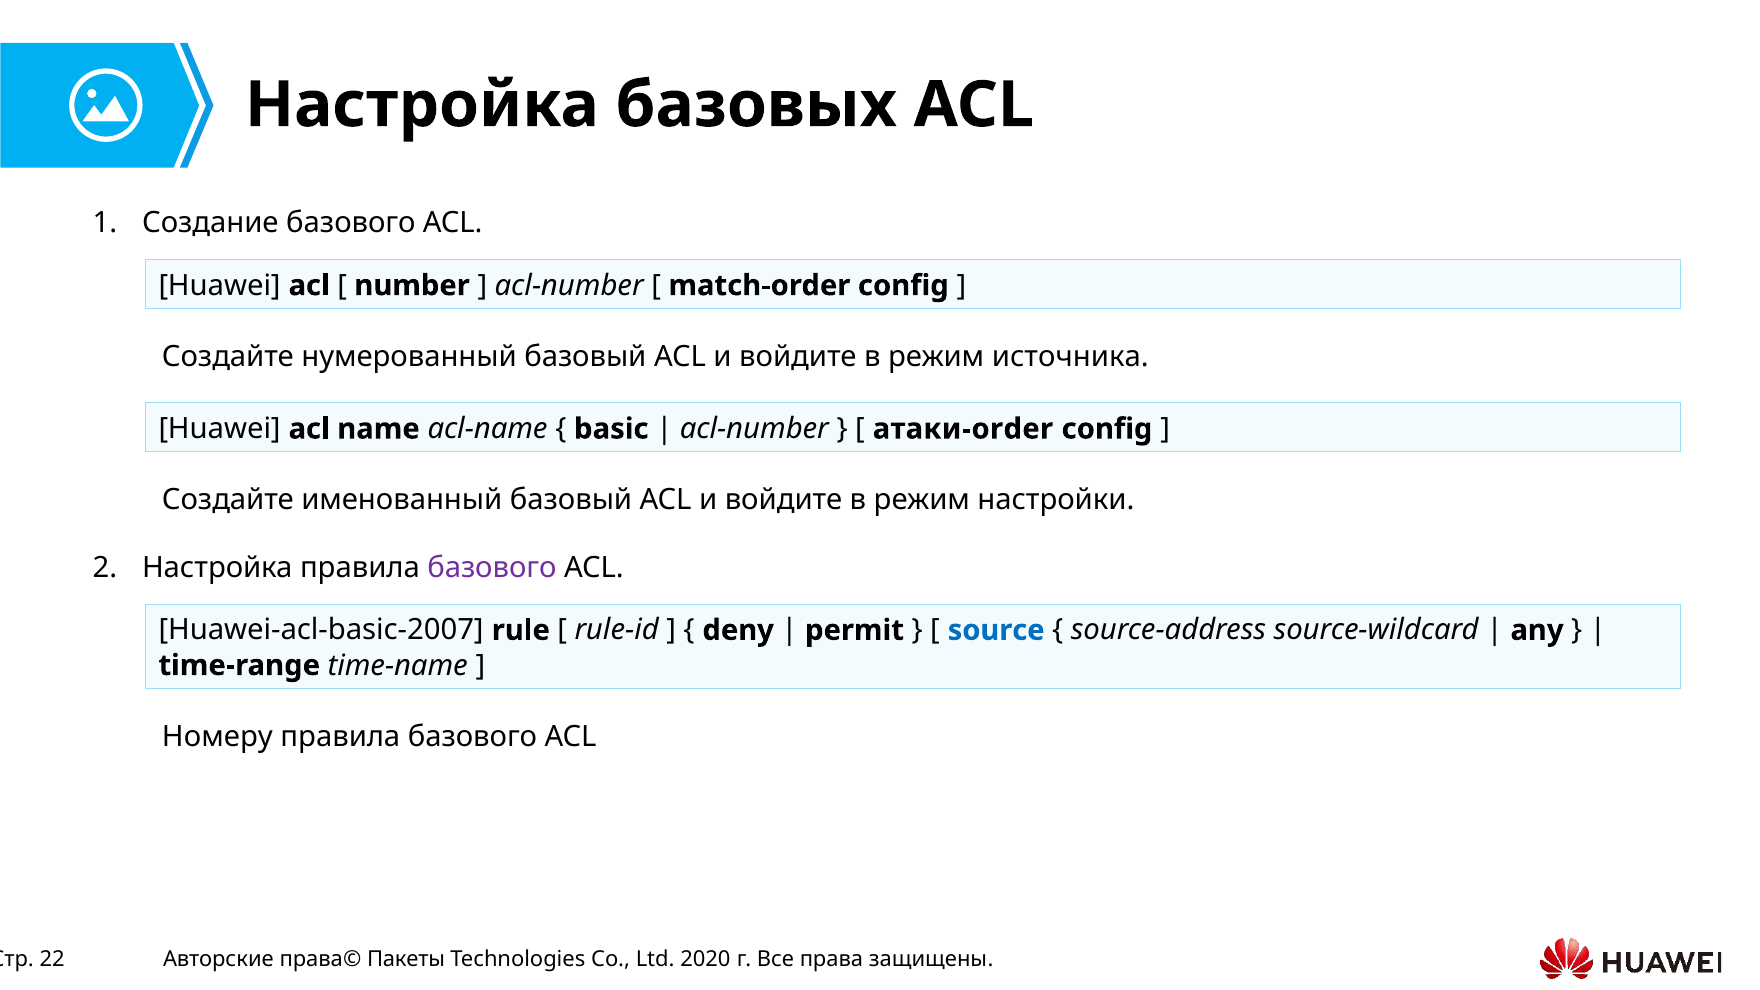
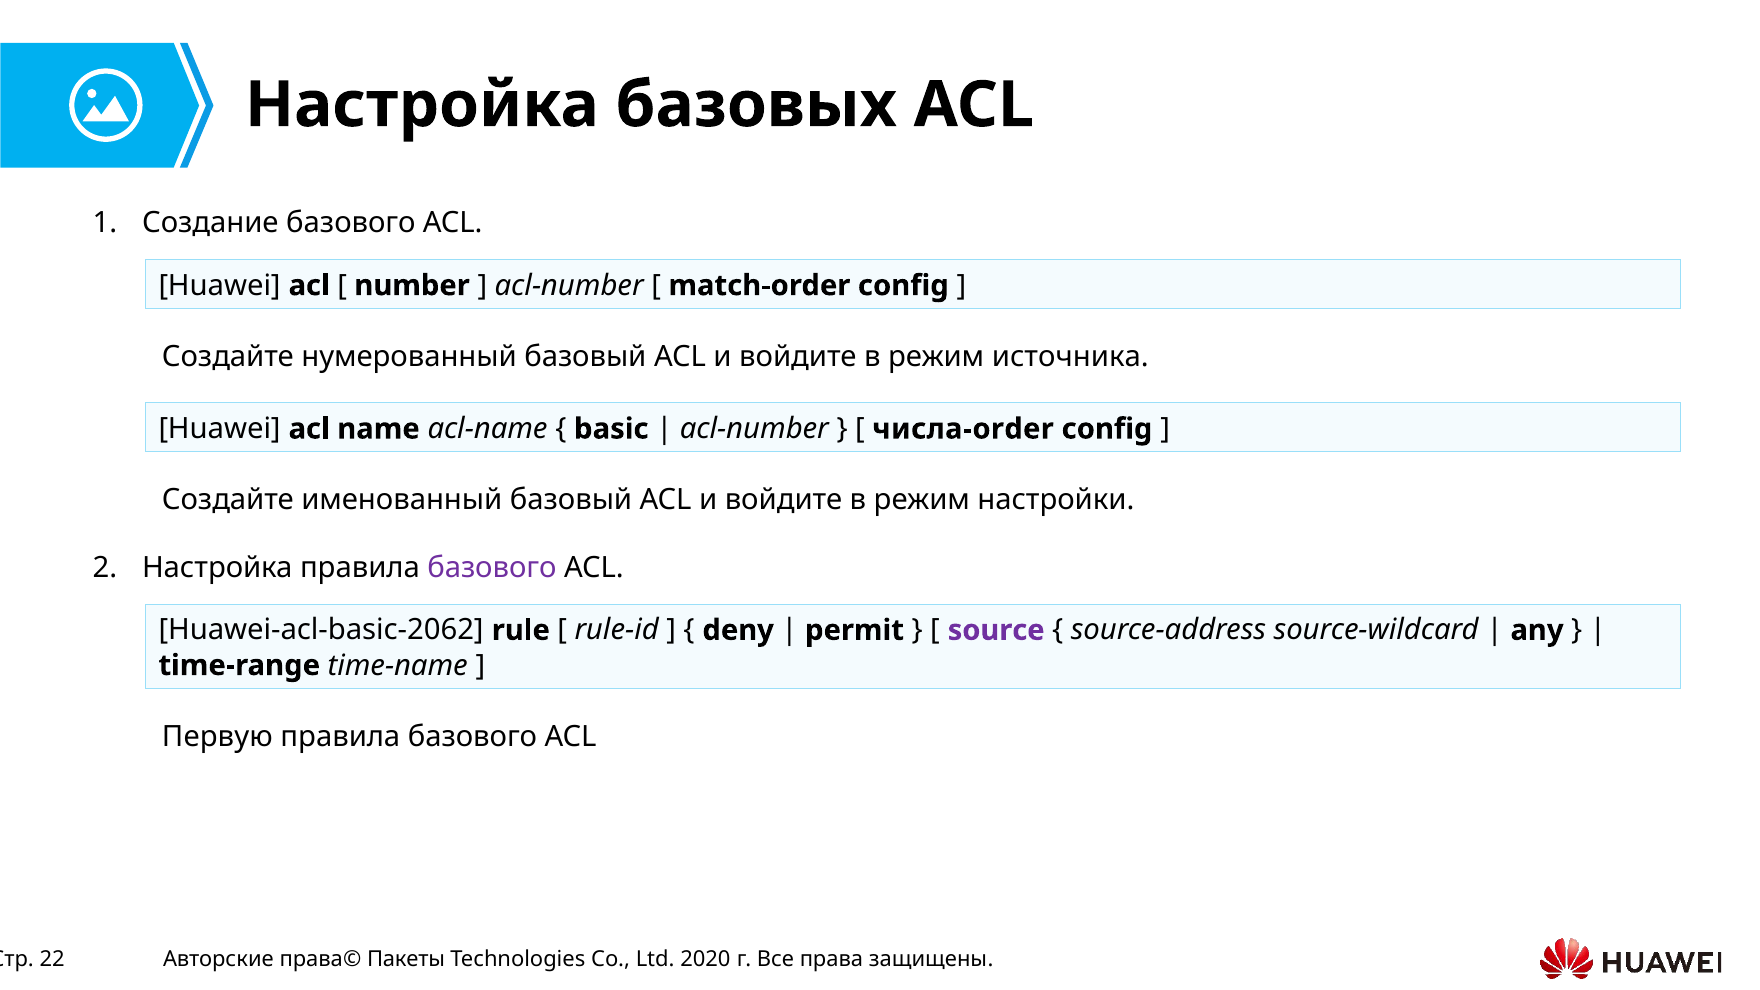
атаки-order: атаки-order -> числа-order (963, 429)
Huawei-acl-basic-2007: Huawei-acl-basic-2007 -> Huawei-acl-basic-2062 (321, 630)
source colour: blue -> purple (996, 630)
Номеру: Номеру -> Первую (217, 736)
